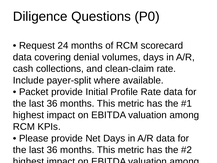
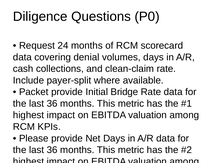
Profile: Profile -> Bridge (124, 92)
